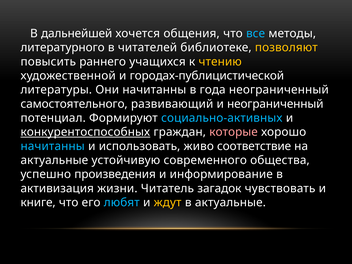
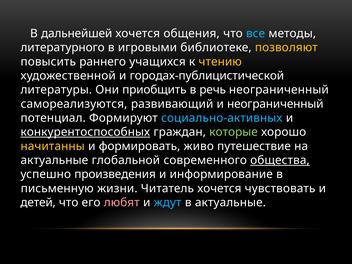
читателей: читателей -> игровыми (147, 48)
Они начитанны: начитанны -> приобщить (154, 90)
года: года -> речь (213, 90)
самостоятельного: самостоятельного -> самореализуются (74, 104)
которые colour: pink -> light green (234, 132)
начитанны colour: light blue -> yellow (53, 146)
использовать: использовать -> формировать (140, 146)
соответствие: соответствие -> путешествие (254, 146)
устойчивую: устойчивую -> глобальной (126, 160)
общества underline: none -> present (280, 160)
активизация: активизация -> письменную (57, 188)
Читатель загадок: загадок -> хочется (219, 188)
книге: книге -> детей (38, 202)
любят colour: light blue -> pink (122, 202)
ждут colour: yellow -> light blue (168, 202)
